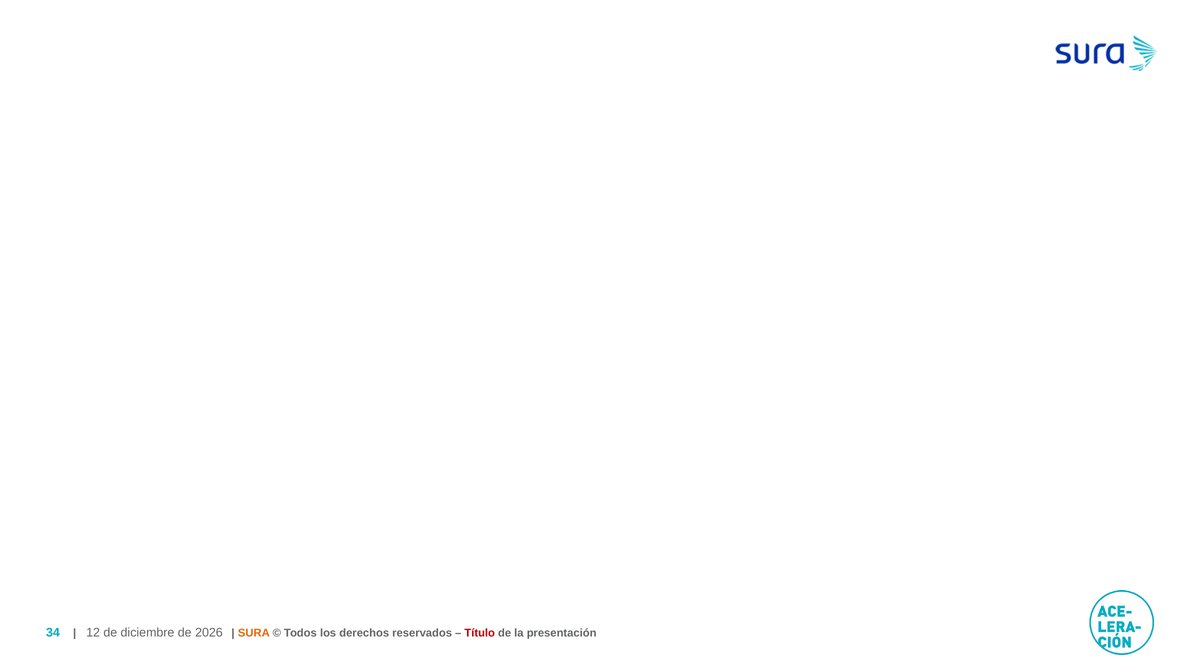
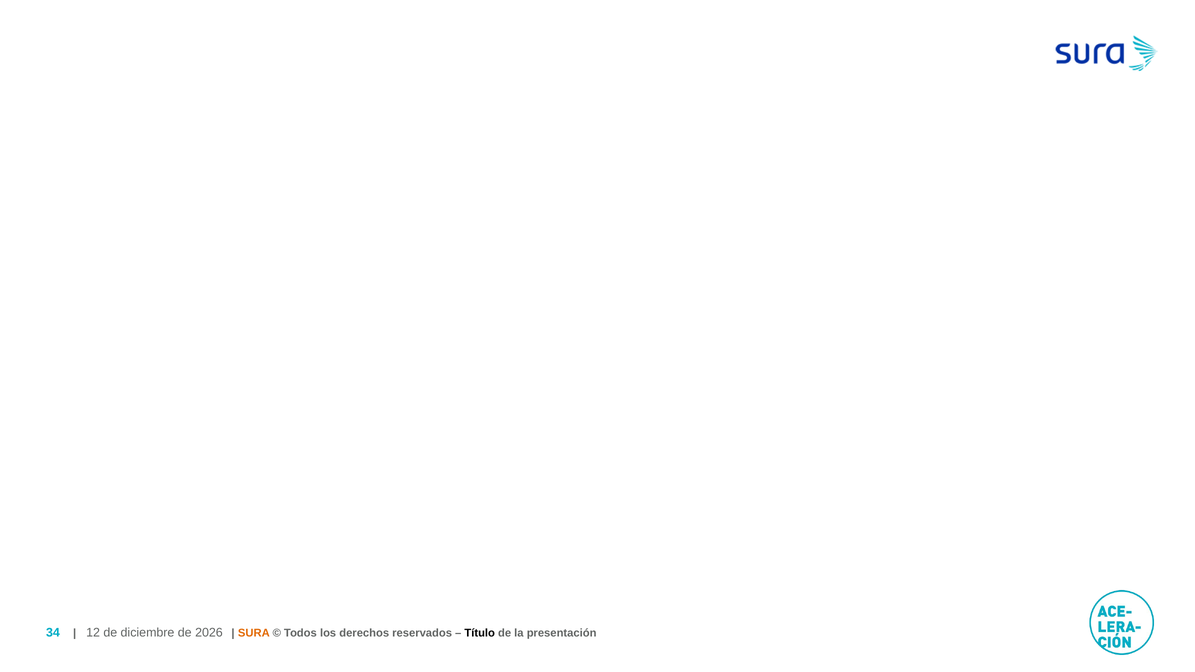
Título colour: red -> black (480, 633)
